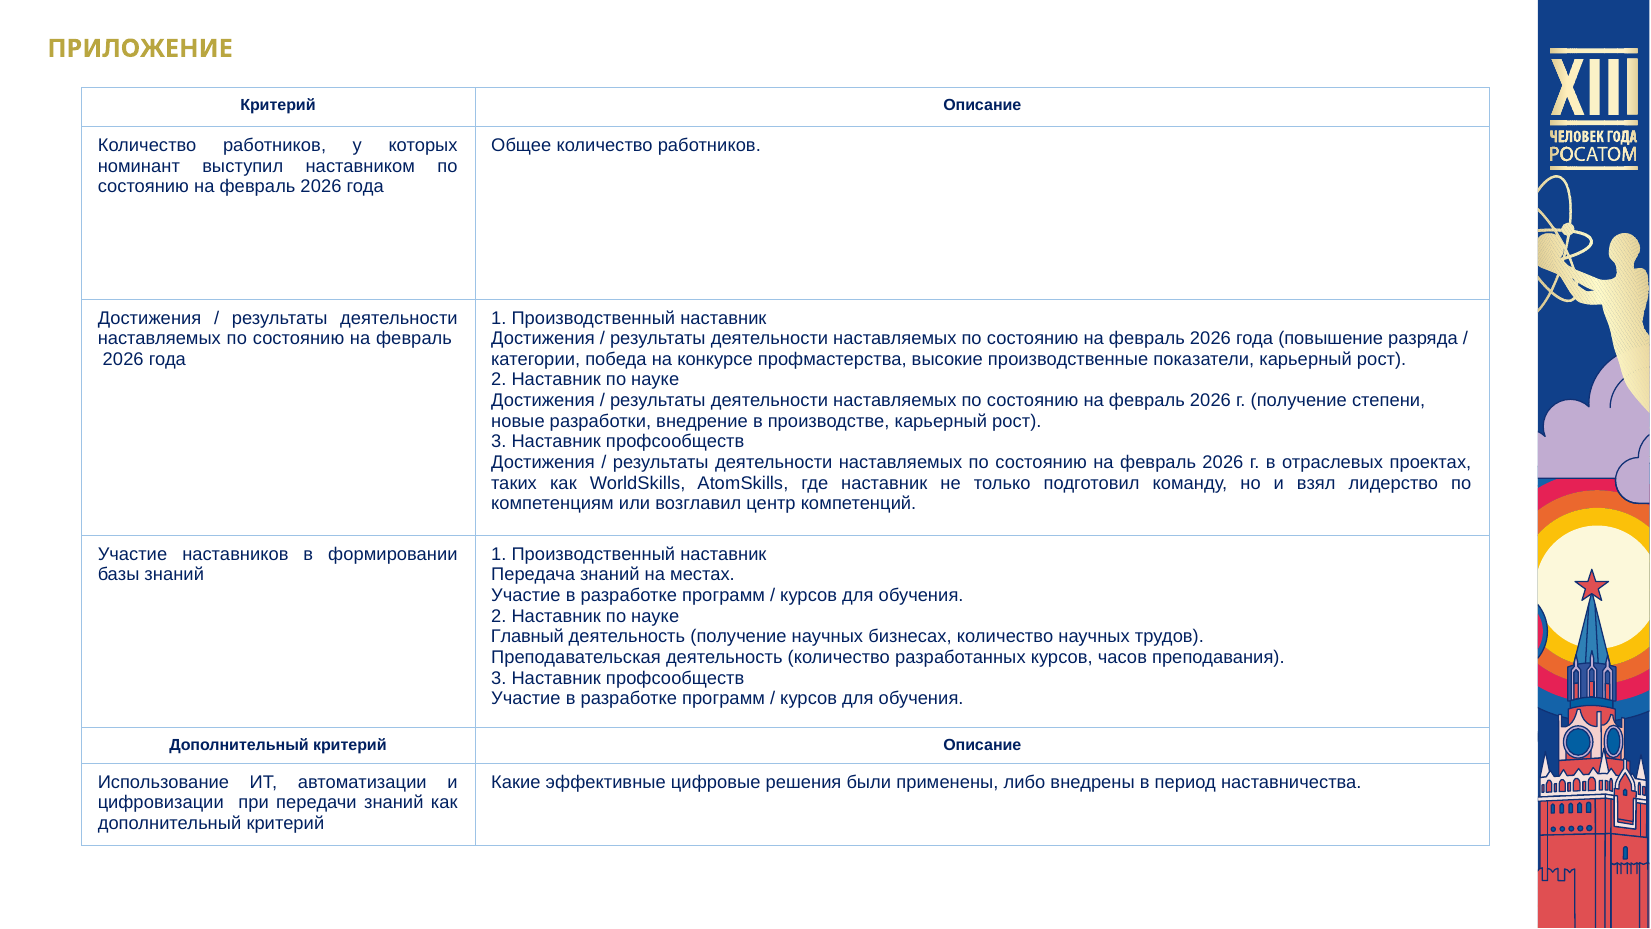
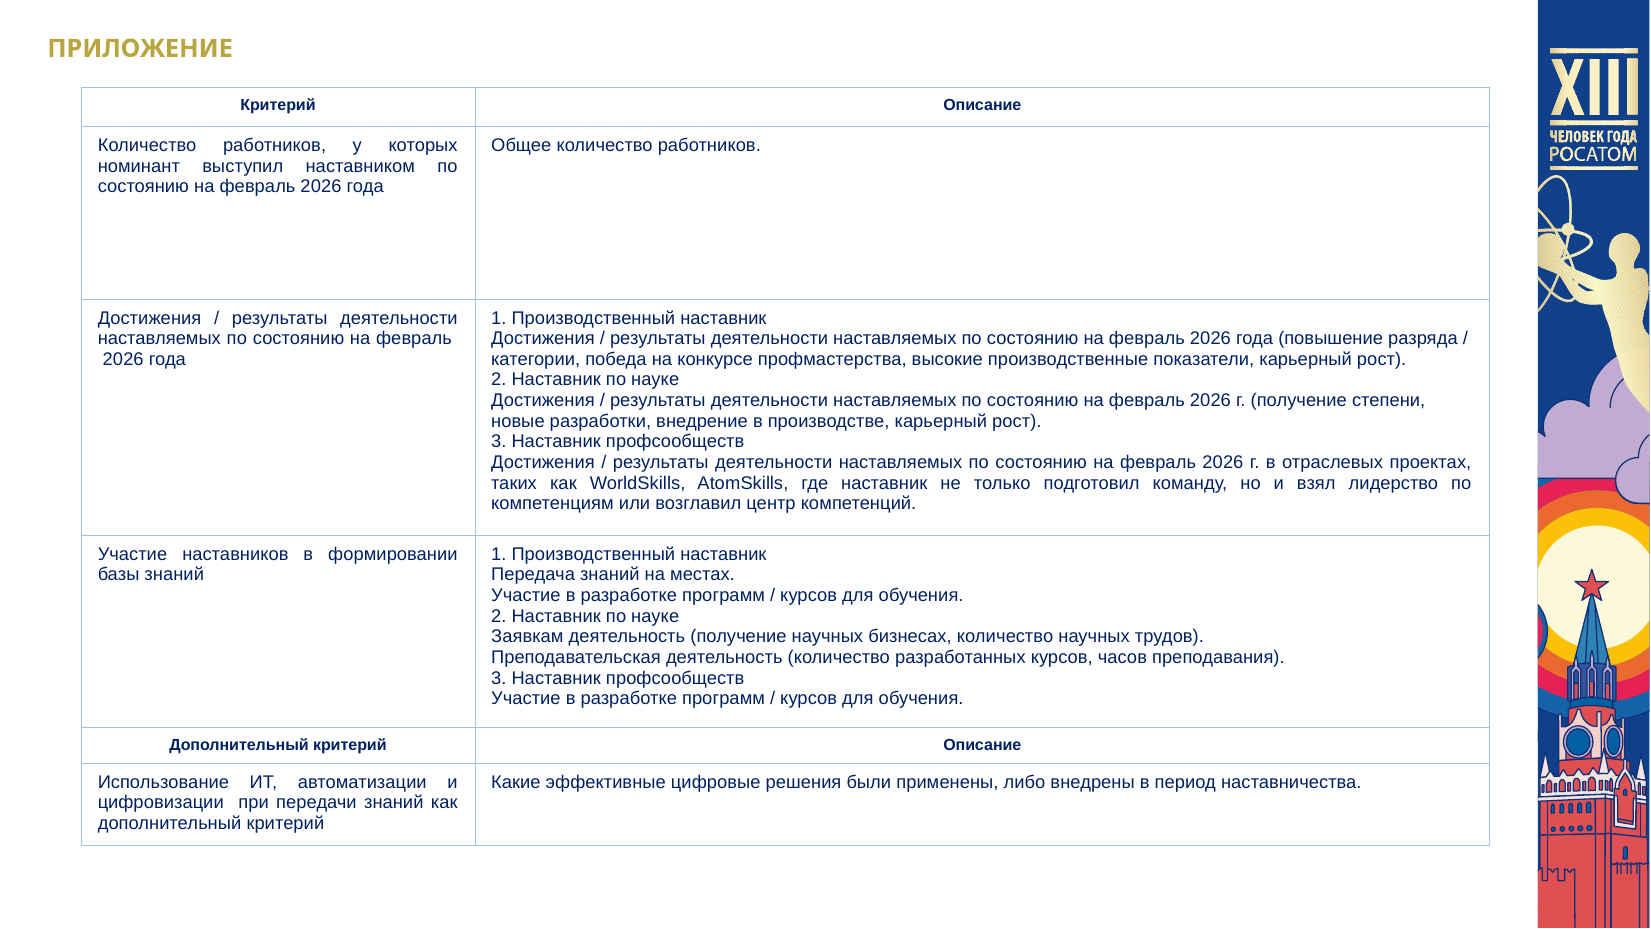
Главный: Главный -> Заявкам (527, 637)
